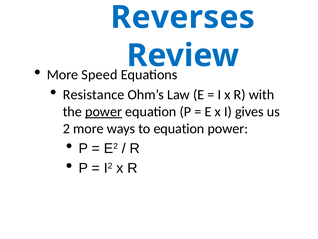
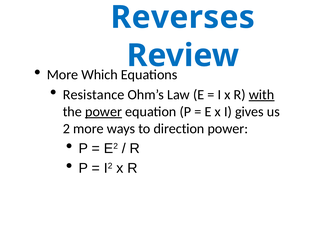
Speed: Speed -> Which (100, 75)
with underline: none -> present (262, 94)
to equation: equation -> direction (179, 128)
